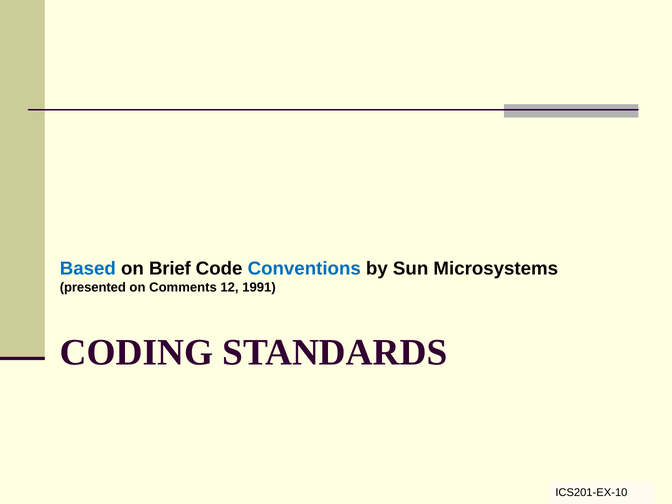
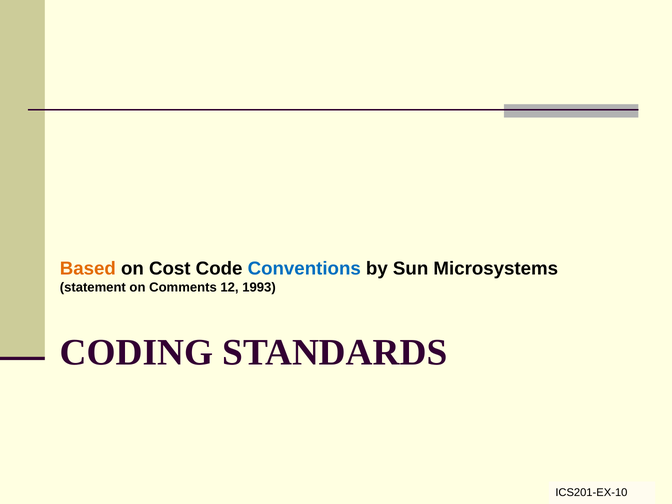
Based colour: blue -> orange (88, 269)
Brief: Brief -> Cost (170, 269)
presented: presented -> statement (93, 287)
1991: 1991 -> 1993 (259, 287)
